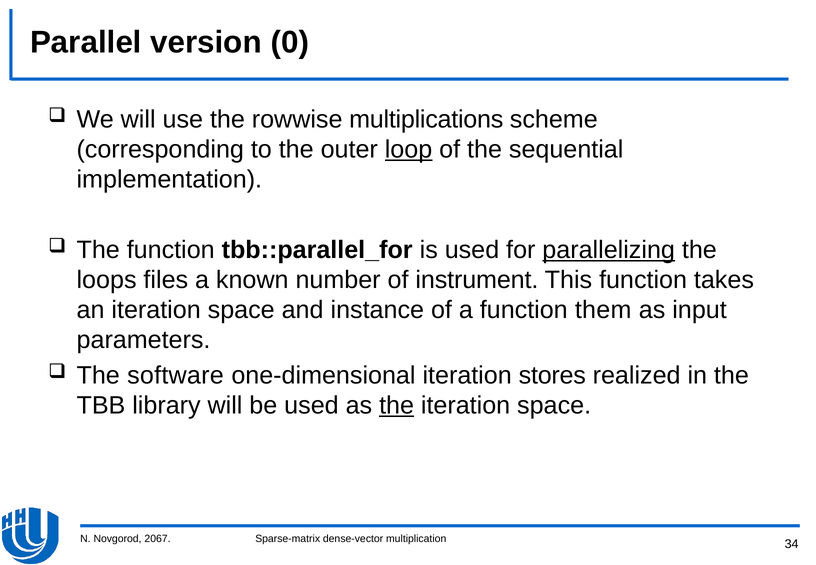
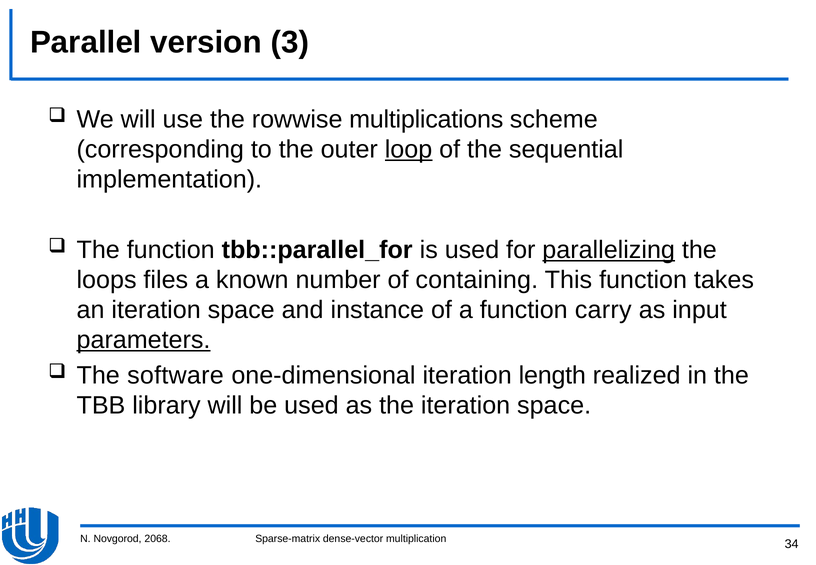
0: 0 -> 3 (290, 42)
instrument: instrument -> containing (477, 280)
them: them -> carry (603, 310)
parameters underline: none -> present (144, 340)
stores: stores -> length (552, 375)
the underline: present -> none (397, 405)
2067: 2067 -> 2068 (158, 539)
